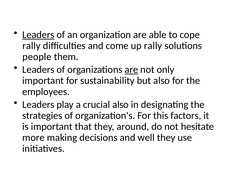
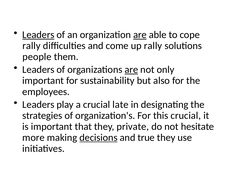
are underline: none -> present (140, 35)
crucial also: also -> late (120, 104)
this factors: factors -> crucial (186, 115)
around: around -> private (133, 126)
decisions underline: none -> present (98, 137)
well: well -> true (146, 137)
